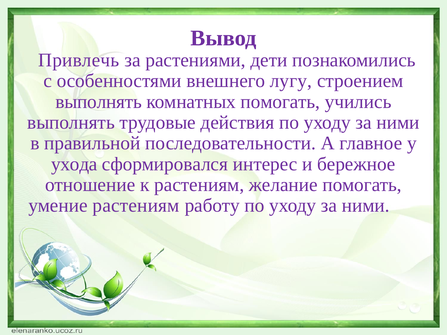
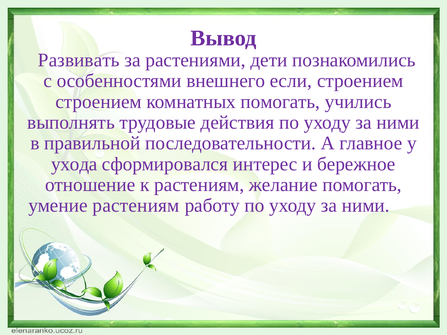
Привлечь: Привлечь -> Развивать (79, 60)
лугу: лугу -> если (291, 81)
выполнять: выполнять -> строением (99, 102)
